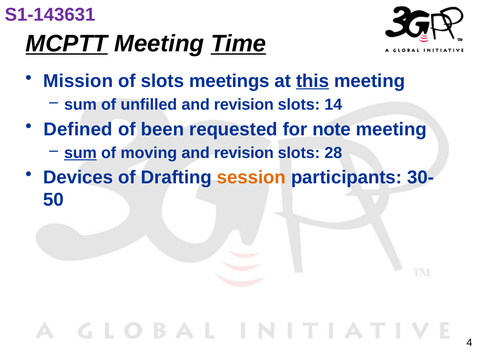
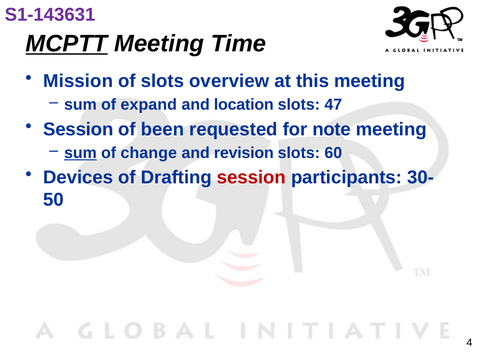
Time underline: present -> none (238, 44)
meetings: meetings -> overview (229, 81)
this underline: present -> none (313, 81)
unfilled: unfilled -> expand (149, 105)
revision: revision -> location (244, 105)
14: 14 -> 47 (333, 105)
Defined: Defined -> Session (78, 129)
moving: moving -> change (149, 153)
28: 28 -> 60 (333, 153)
session colour: orange -> red (251, 177)
